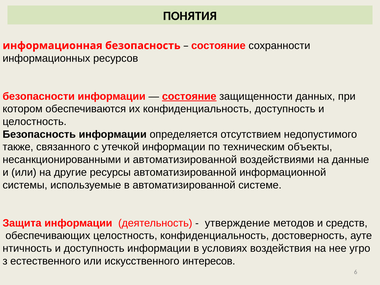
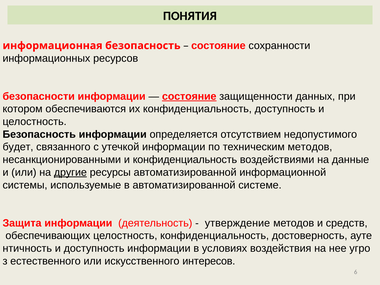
также: также -> будет (18, 147)
техническим объекты: объекты -> методов (310, 147)
и автоматизированной: автоматизированной -> конфиденциальность (185, 160)
другие underline: none -> present (70, 172)
